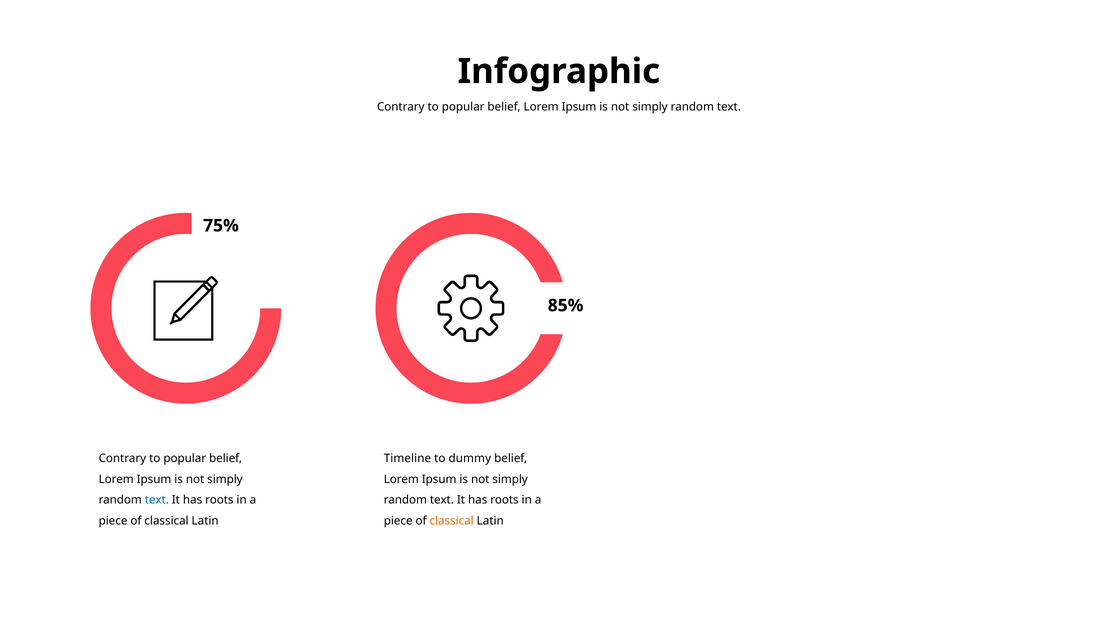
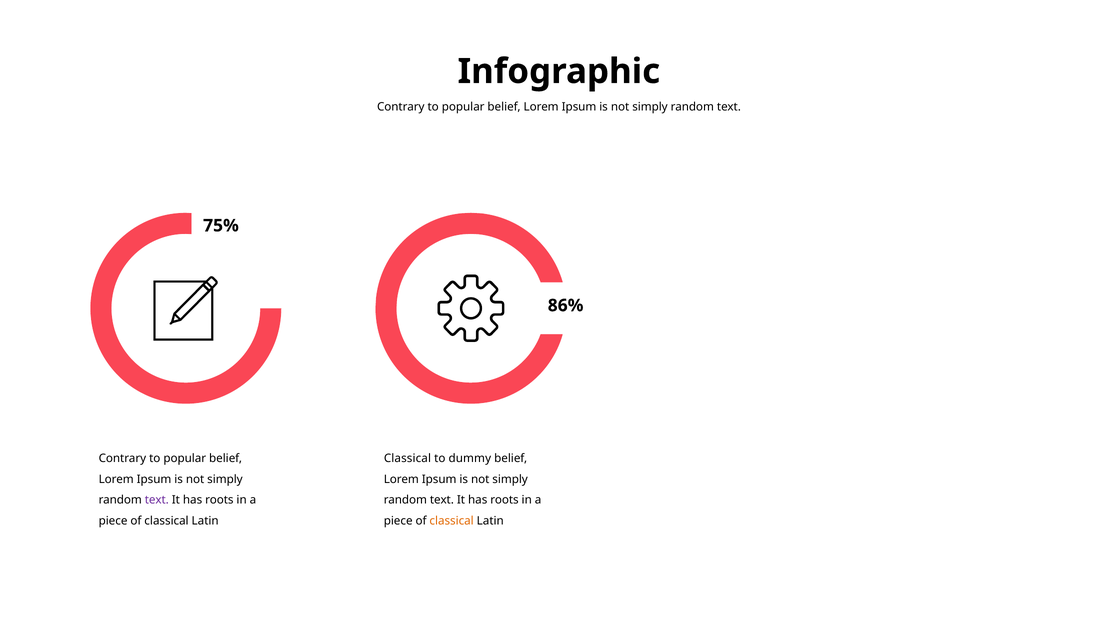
85%: 85% -> 86% (566, 305)
Timeline: Timeline -> Classical (407, 458)
text colour: blue -> purple (157, 500)
